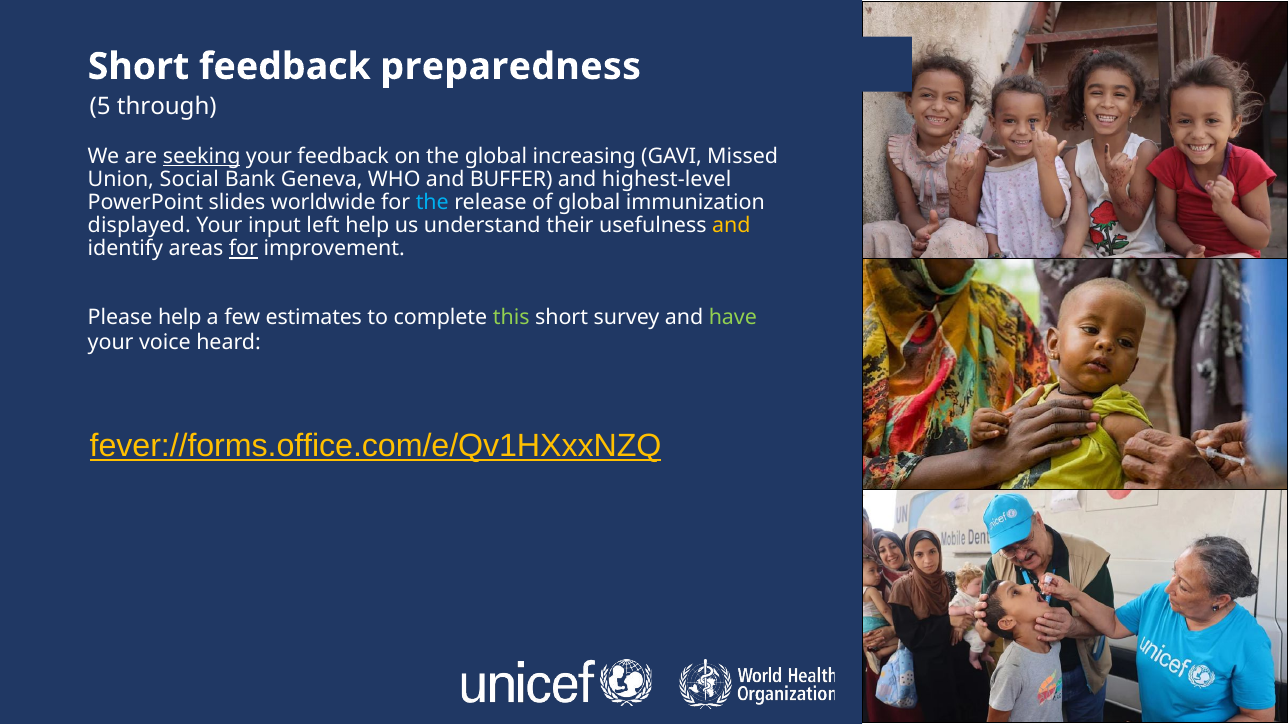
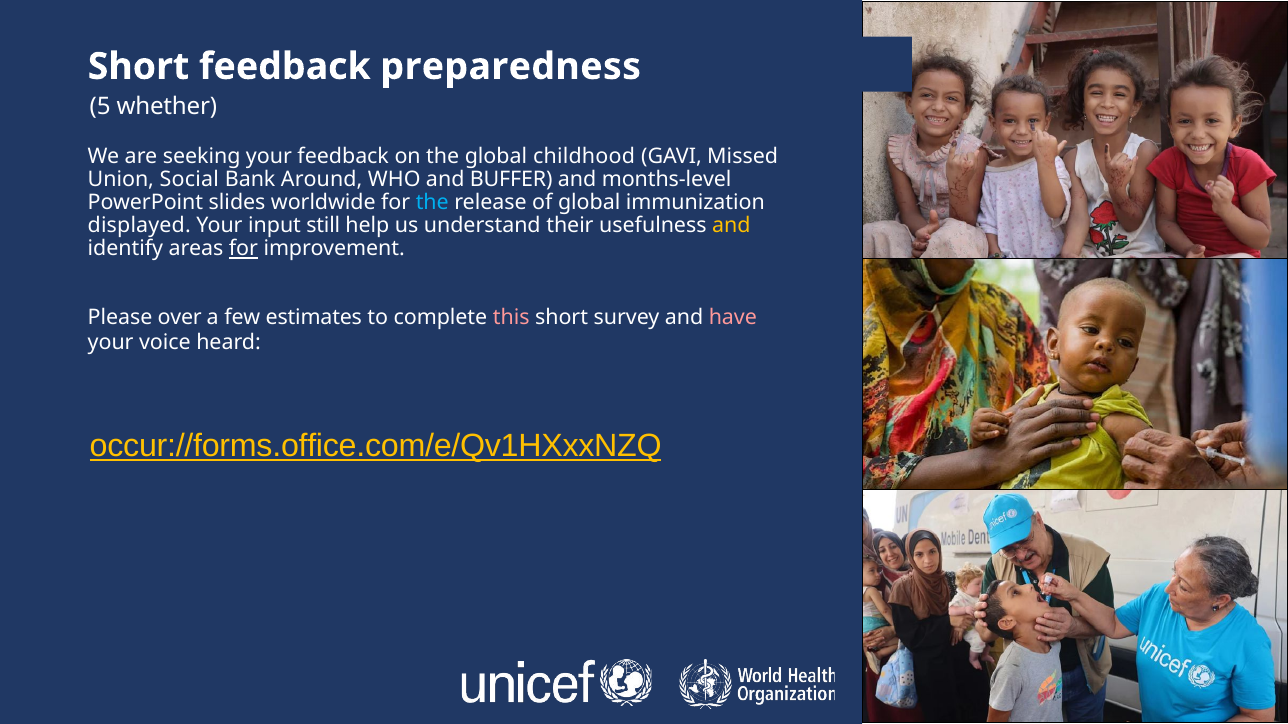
through: through -> whether (167, 107)
seeking underline: present -> none (202, 156)
increasing: increasing -> childhood (584, 156)
Geneva: Geneva -> Around (322, 179)
highest-level: highest-level -> months-level (667, 179)
left: left -> still (323, 226)
Please help: help -> over (180, 317)
this colour: light green -> pink (511, 317)
have colour: light green -> pink (733, 317)
fever://forms.office.com/e/Qv1HXxxNZQ: fever://forms.office.com/e/Qv1HXxxNZQ -> occur://forms.office.com/e/Qv1HXxxNZQ (376, 447)
